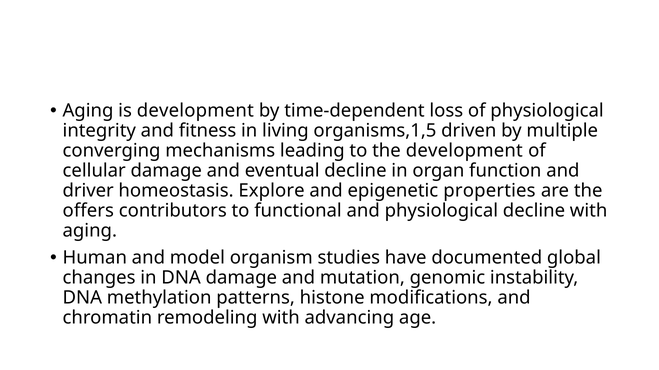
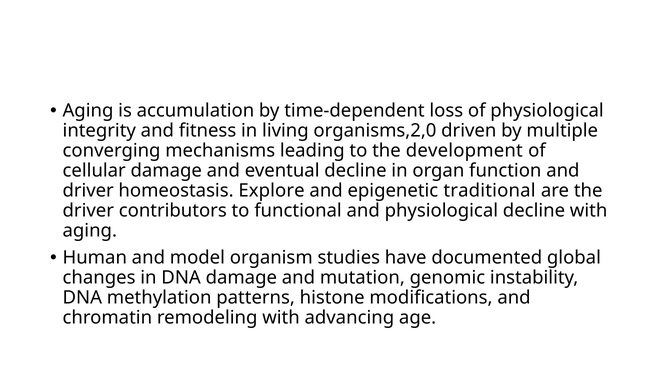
is development: development -> accumulation (195, 111)
organisms,1,5: organisms,1,5 -> organisms,2,0 (375, 131)
properties: properties -> traditional (489, 191)
offers: offers -> driver (88, 211)
